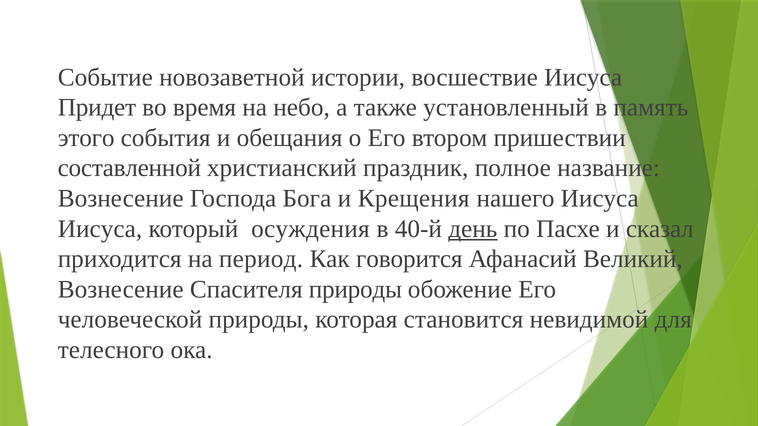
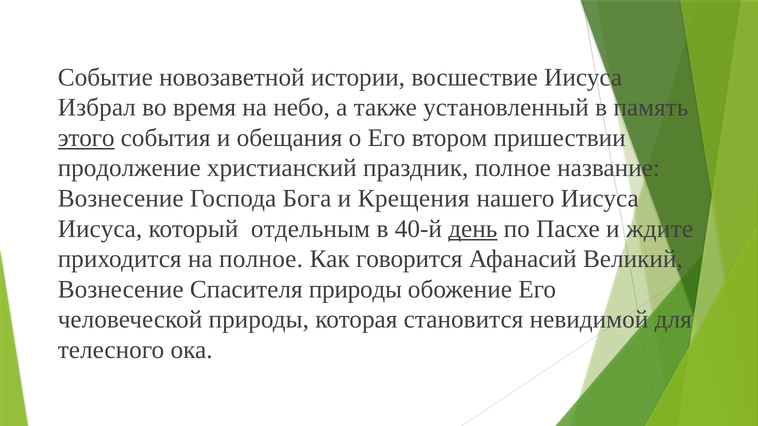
Придет: Придет -> Избрал (97, 108)
этого underline: none -> present (86, 138)
составленной: составленной -> продолжение (129, 168)
осуждения: осуждения -> отдельным (311, 229)
сказал: сказал -> ждите (660, 229)
на период: период -> полное (261, 259)
